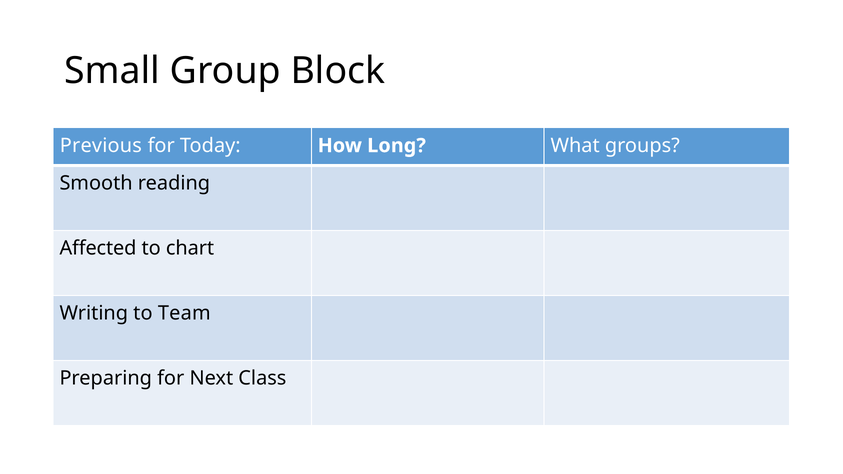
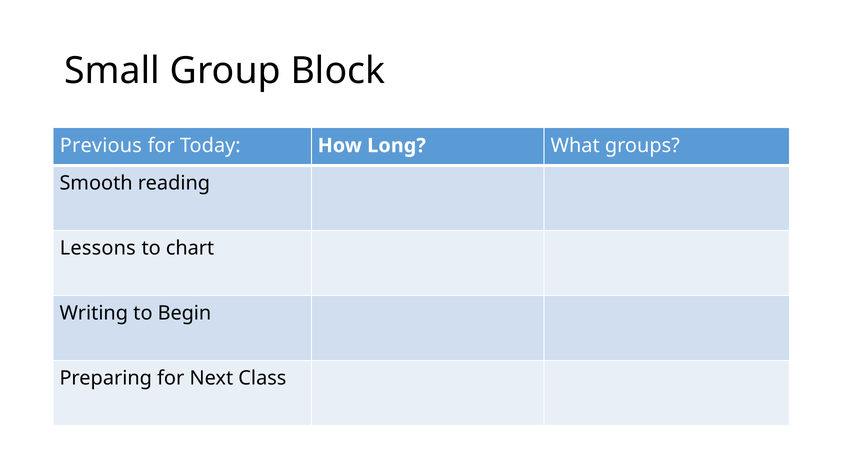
Affected: Affected -> Lessons (98, 248)
Team: Team -> Begin (184, 313)
